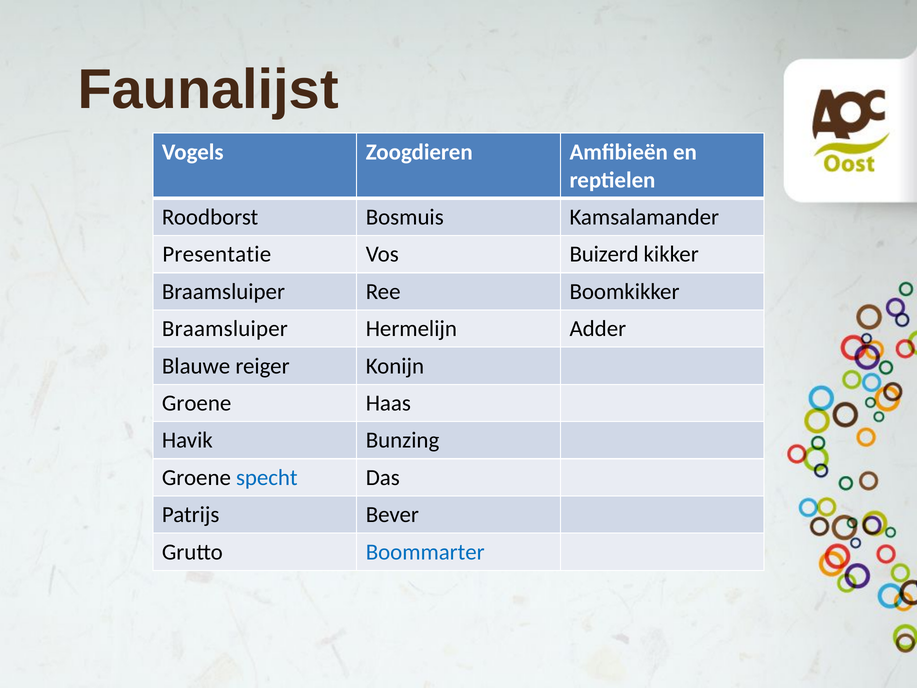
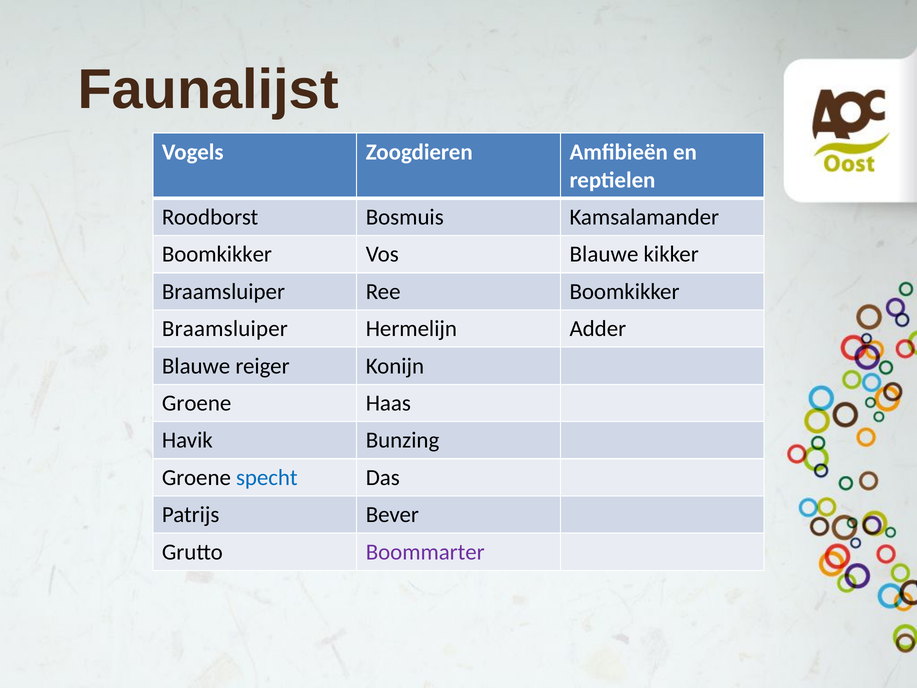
Presentatie: Presentatie -> Boomkikker (217, 254)
Vos Buizerd: Buizerd -> Blauwe (604, 254)
Boommarter colour: blue -> purple (425, 552)
